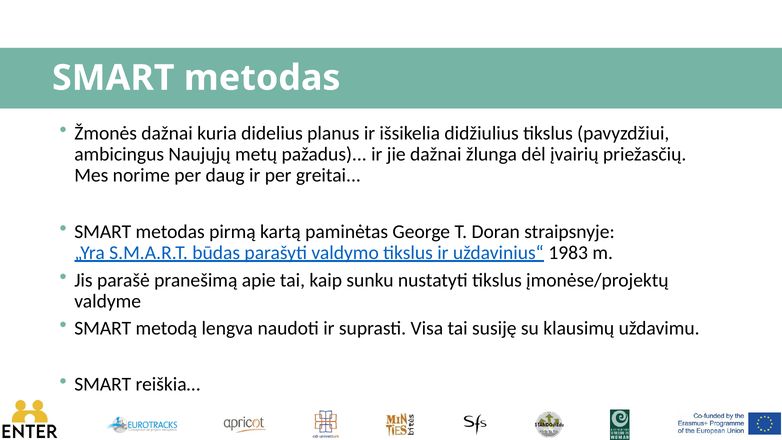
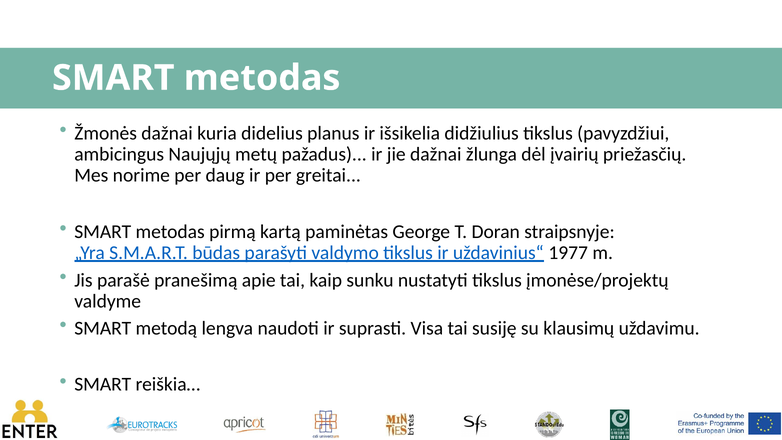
1983: 1983 -> 1977 (568, 253)
